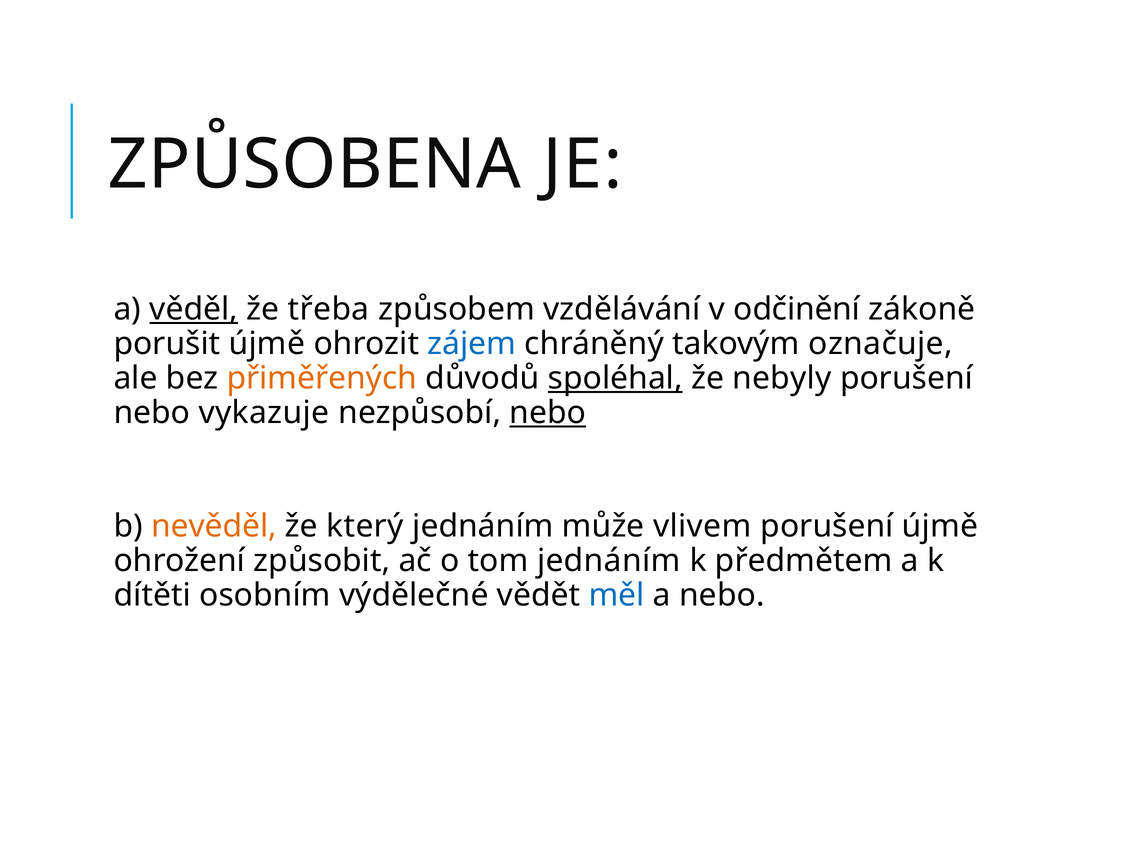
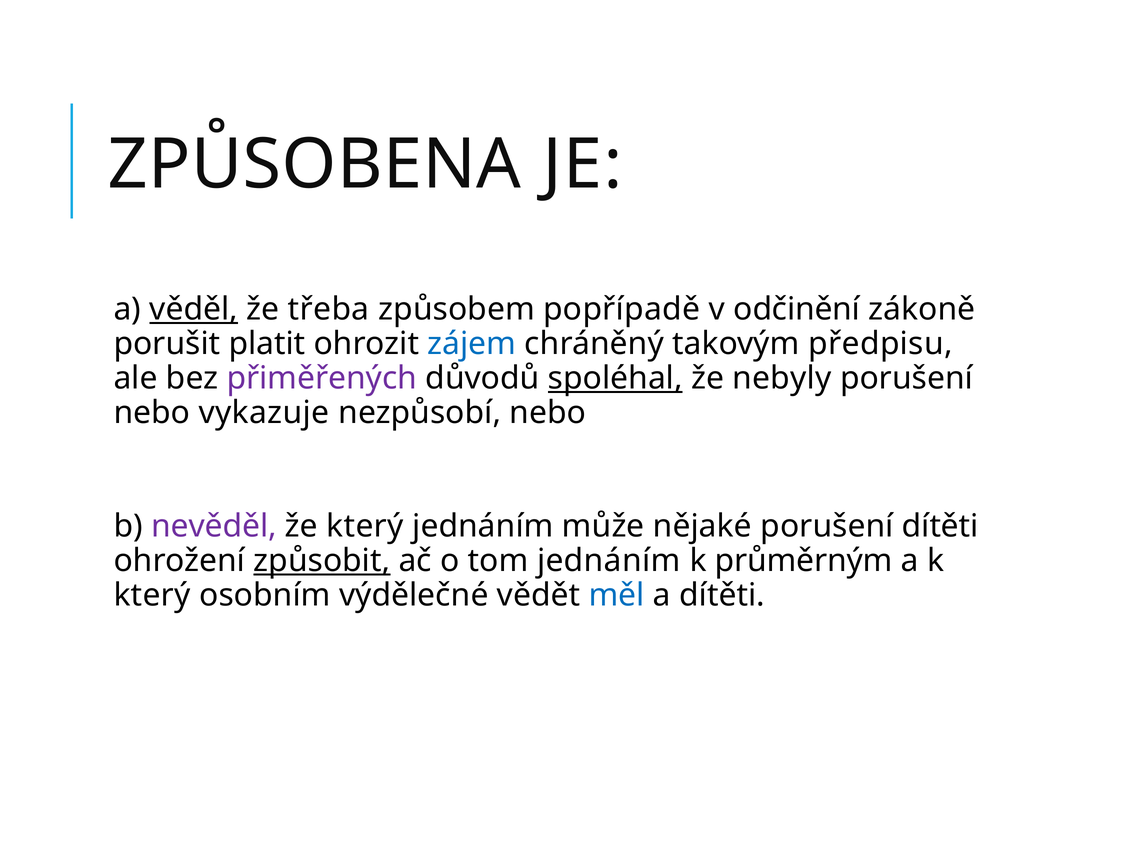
vzdělávání: vzdělávání -> popřípadě (622, 310)
porušit újmě: újmě -> platit (267, 344)
označuje: označuje -> předpisu (881, 344)
přiměřených colour: orange -> purple (322, 378)
nebo underline: present -> none (548, 413)
nevěděl colour: orange -> purple (214, 526)
vlivem: vlivem -> nějaké (702, 526)
porušení újmě: újmě -> dítěti (940, 526)
způsobit underline: none -> present (322, 561)
předmětem: předmětem -> průměrným (804, 561)
dítěti: dítěti -> který (152, 595)
a nebo: nebo -> dítěti (722, 595)
